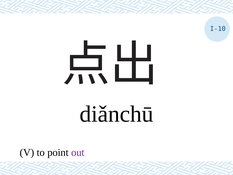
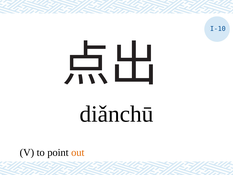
out colour: purple -> orange (78, 152)
